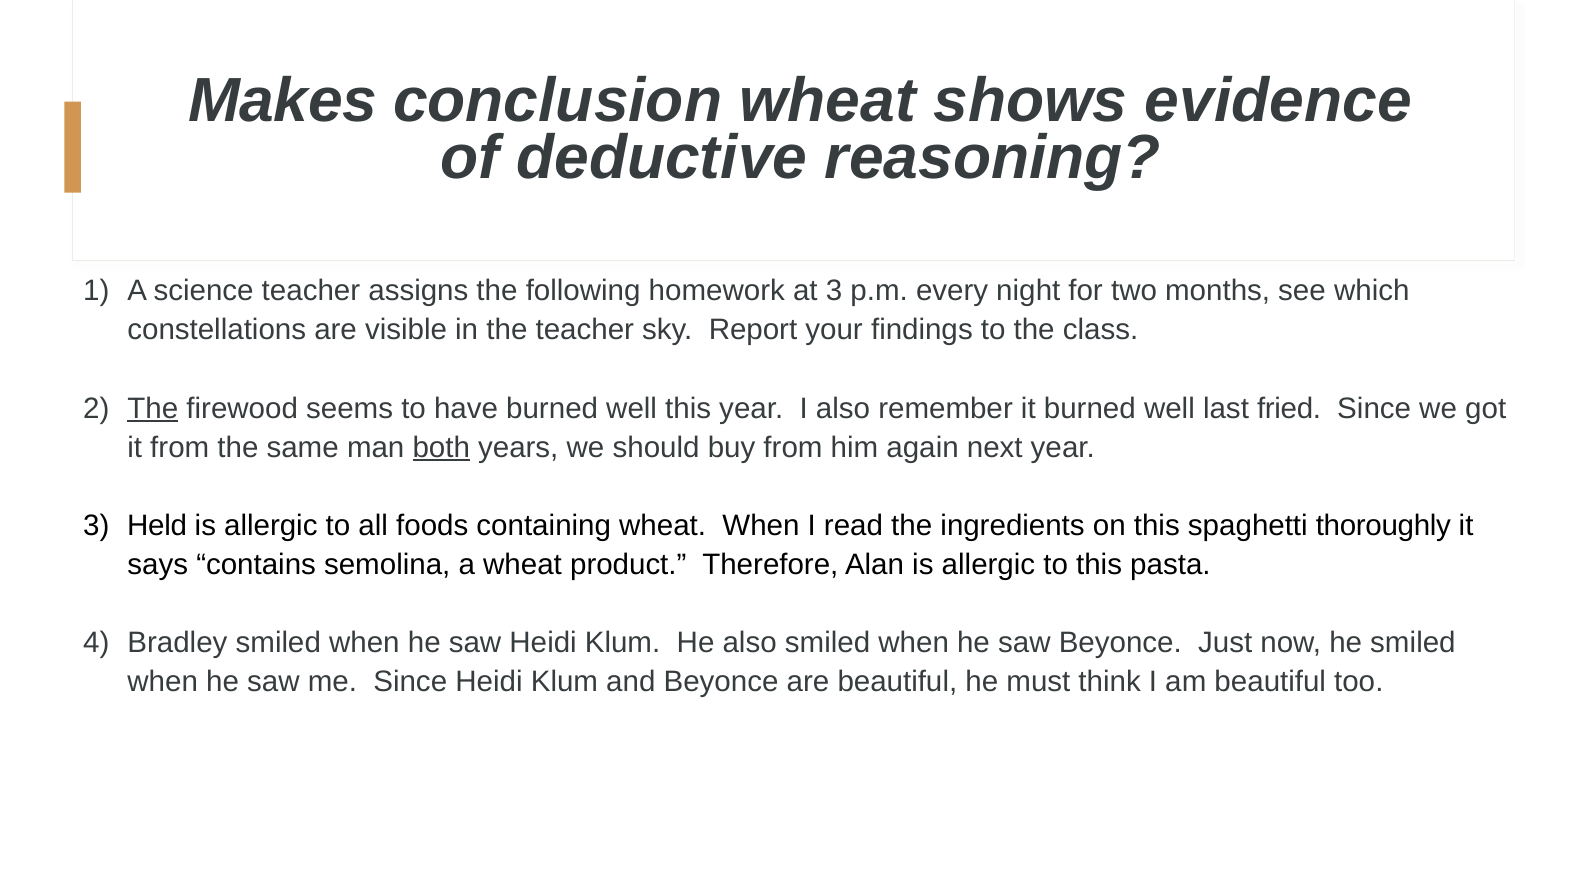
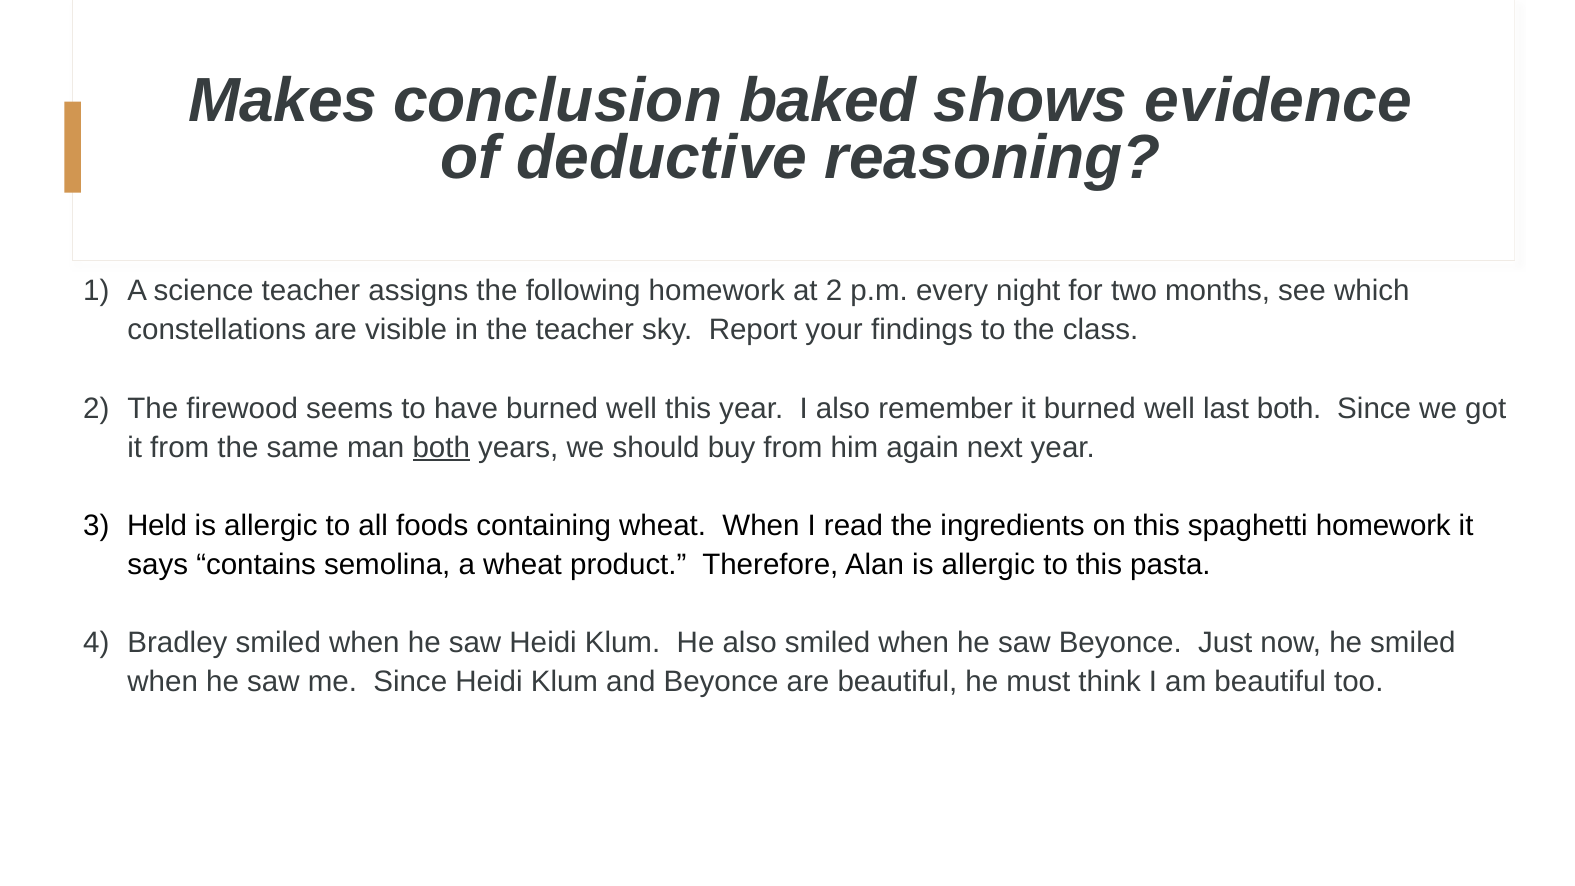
conclusion wheat: wheat -> baked (828, 101)
at 3: 3 -> 2 (834, 291)
The underline: present -> none (153, 408)
last fried: fried -> both (1289, 408)
spaghetti thoroughly: thoroughly -> homework (1383, 526)
